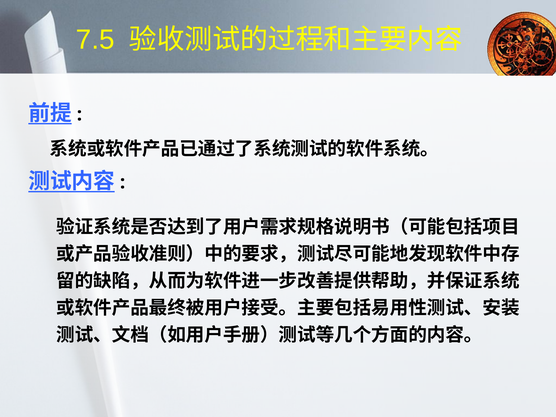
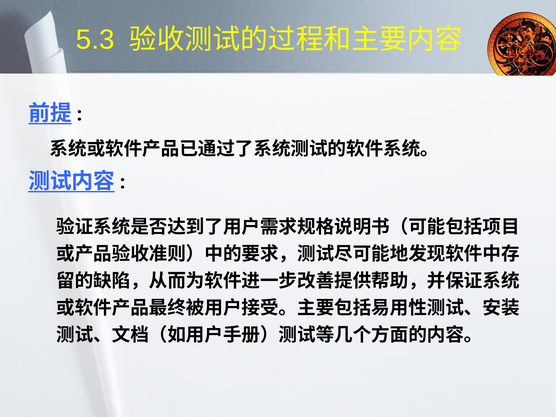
7.5: 7.5 -> 5.3 (95, 40)
